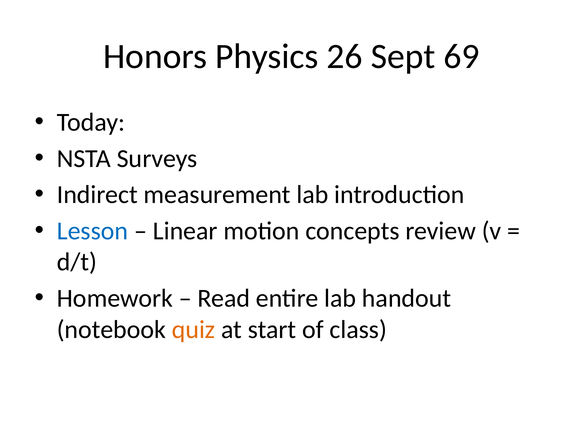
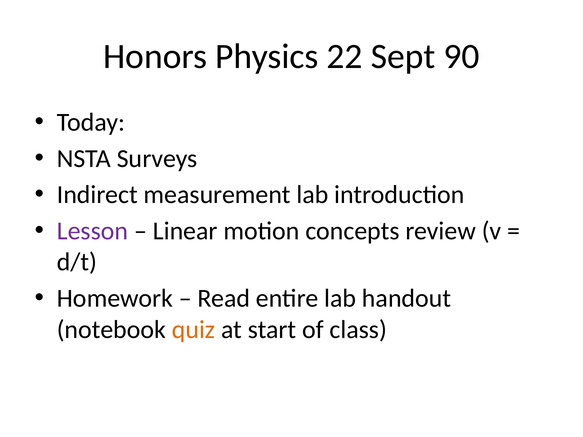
26: 26 -> 22 (345, 56)
69: 69 -> 90 (461, 56)
Lesson colour: blue -> purple (93, 231)
